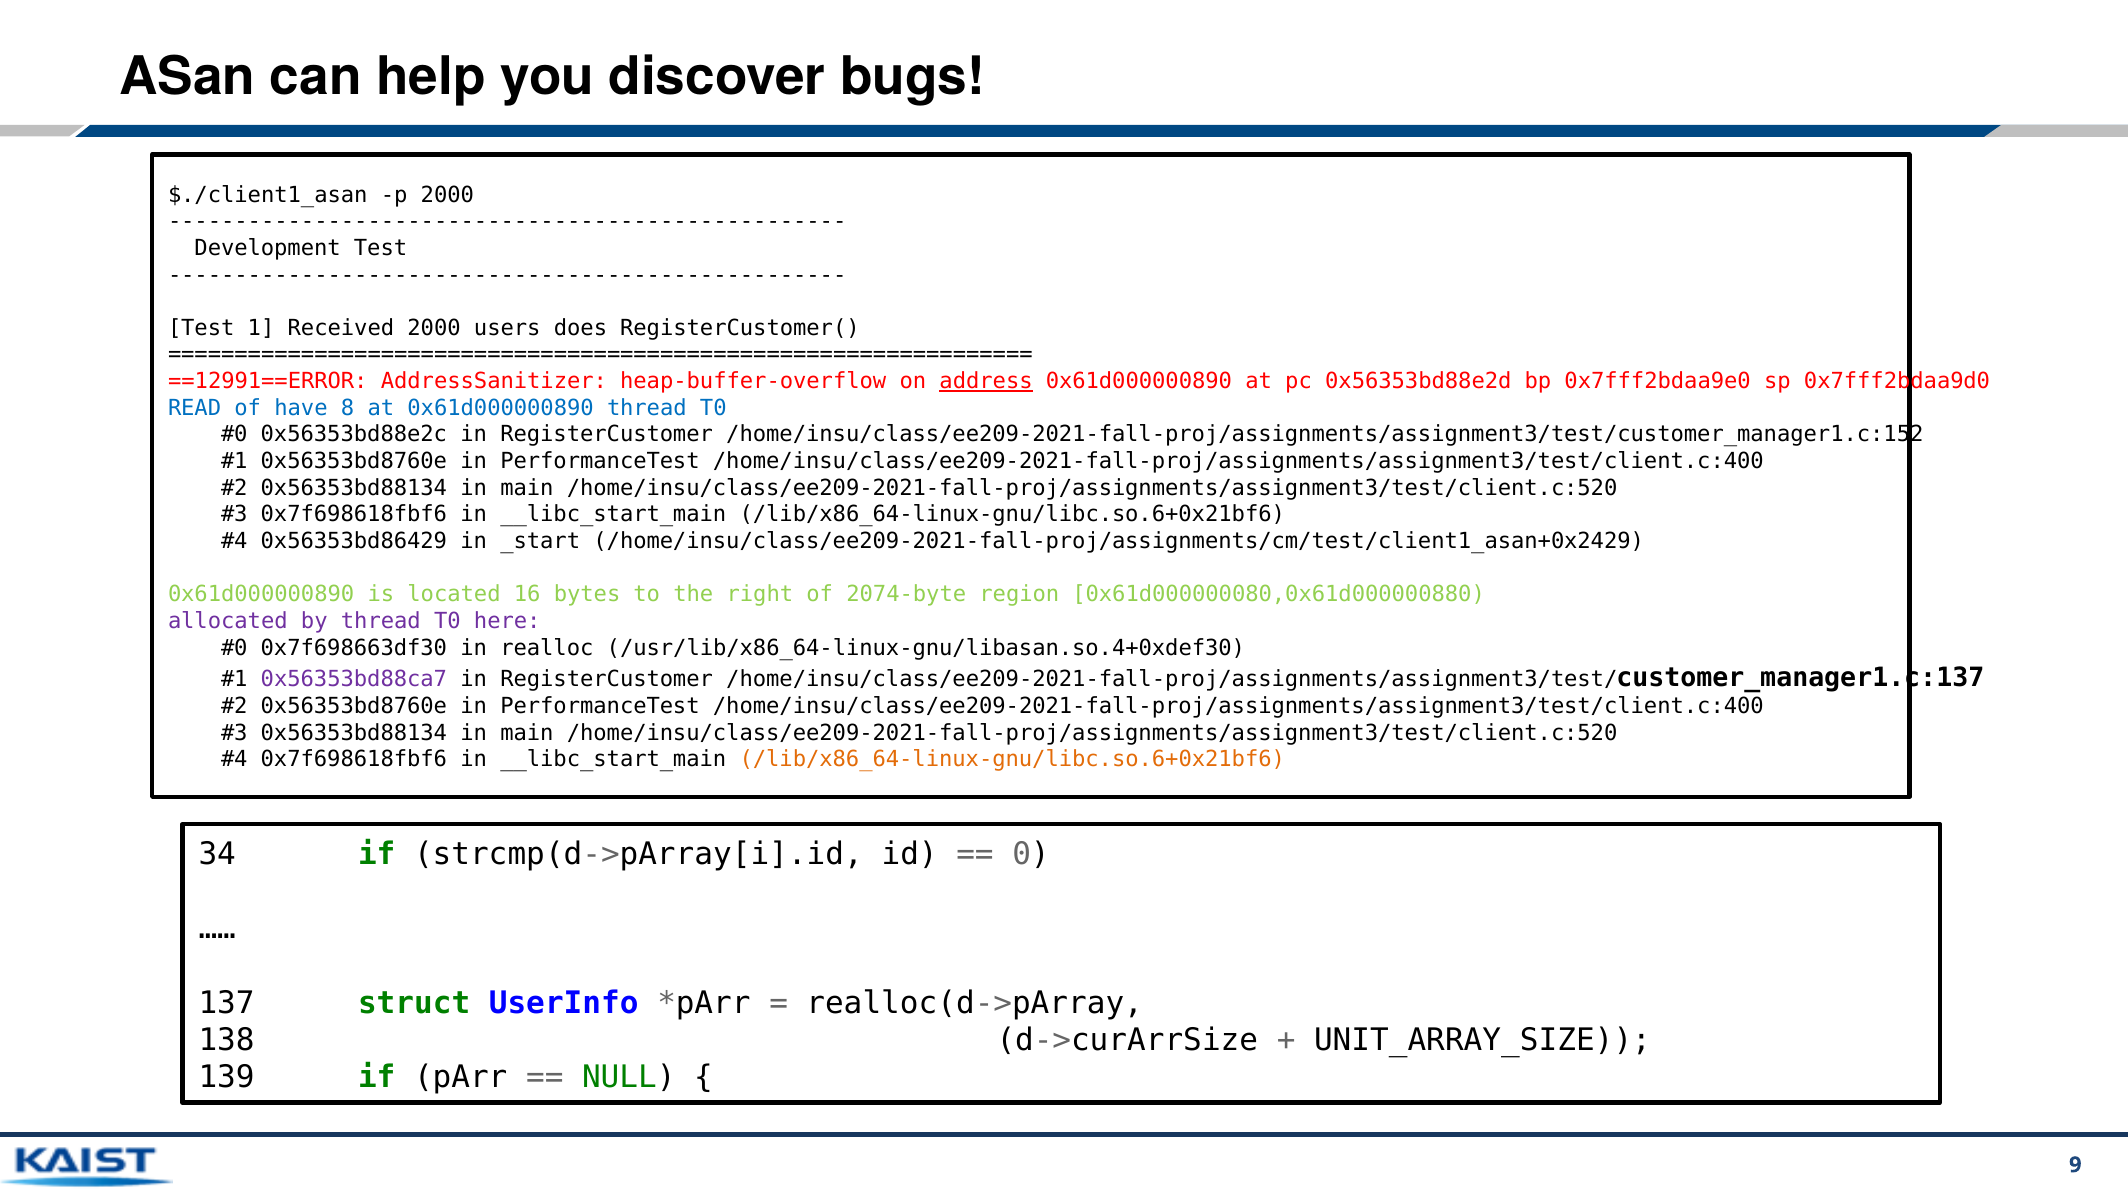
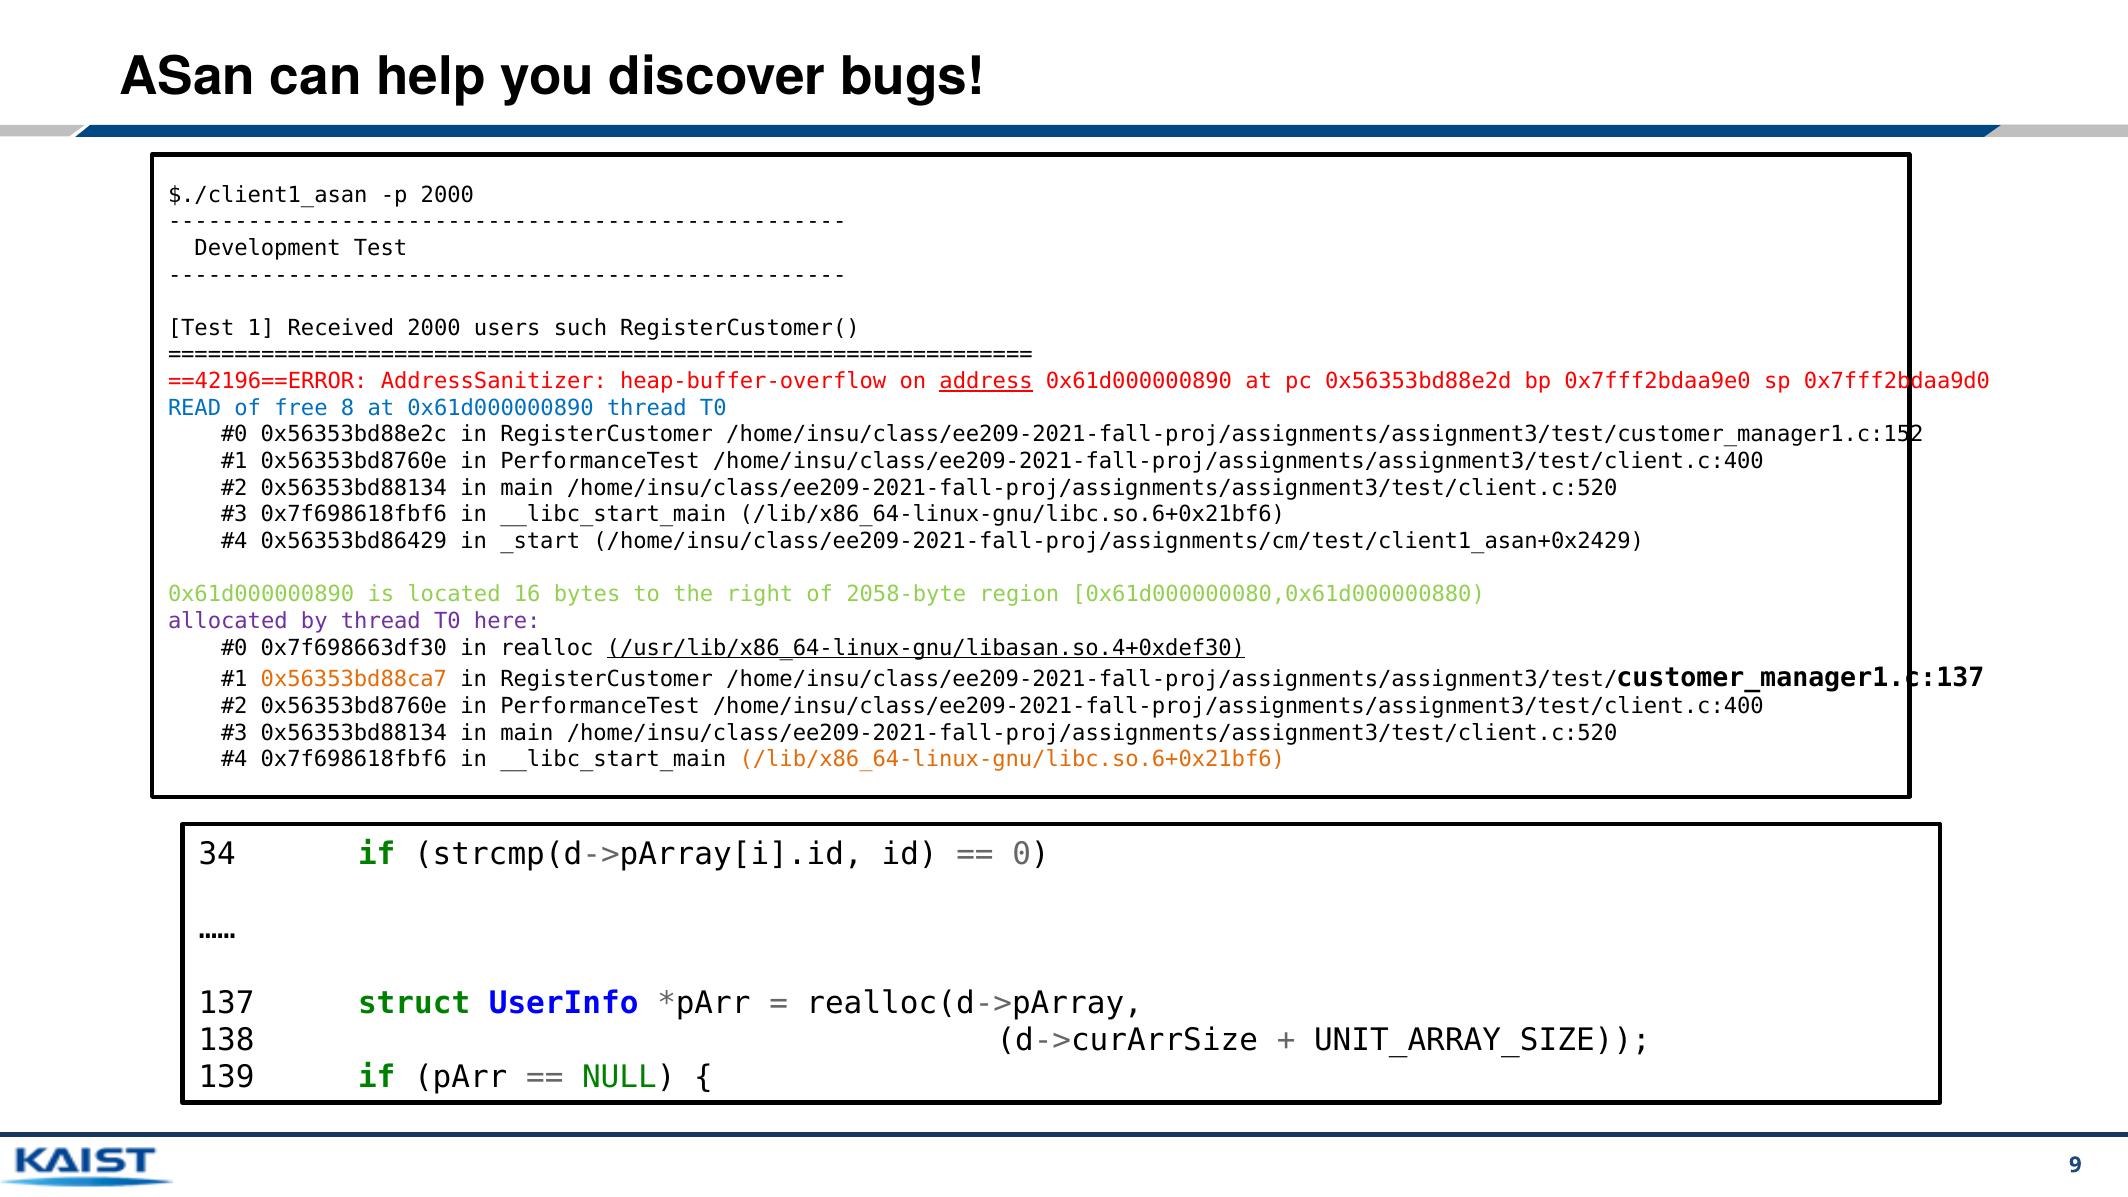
does: does -> such (580, 328)
==12991==ERROR: ==12991==ERROR -> ==42196==ERROR (268, 381)
have: have -> free (301, 408)
2074-byte: 2074-byte -> 2058-byte (906, 594)
/usr/lib/x86_64-linux-gnu/libasan.so.4+0xdef30 underline: none -> present (926, 648)
0x56353bd88ca7 colour: purple -> orange (354, 679)
